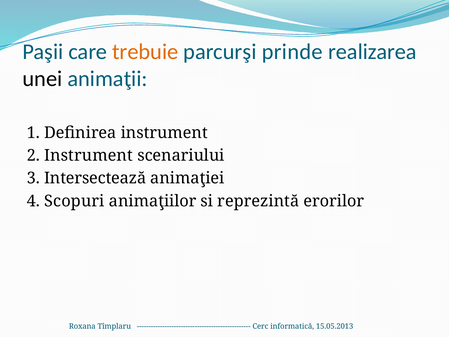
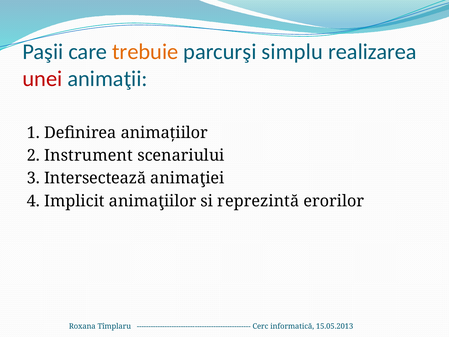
prinde: prinde -> simplu (292, 52)
unei colour: black -> red (42, 79)
Definirea instrument: instrument -> animaţiilor (164, 133)
Scopuri: Scopuri -> Implicit (74, 201)
